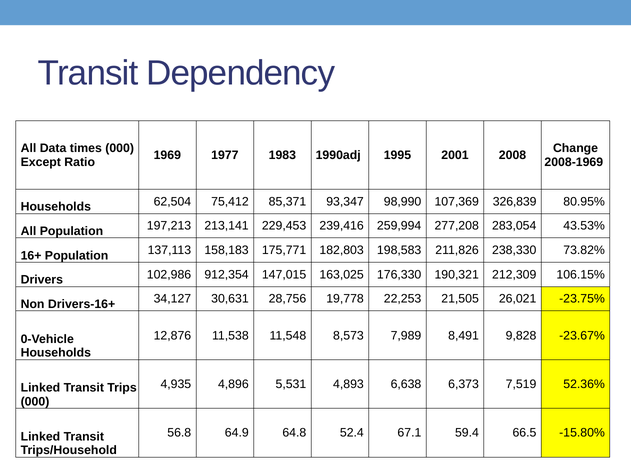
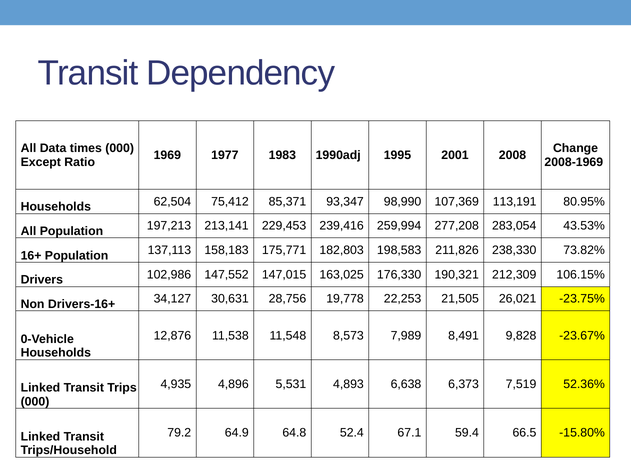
326,839: 326,839 -> 113,191 (515, 202)
912,354: 912,354 -> 147,552 (227, 275)
56.8: 56.8 -> 79.2 (179, 433)
